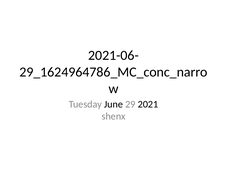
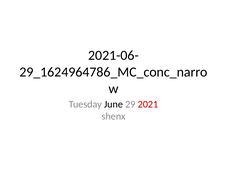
2021 colour: black -> red (148, 104)
